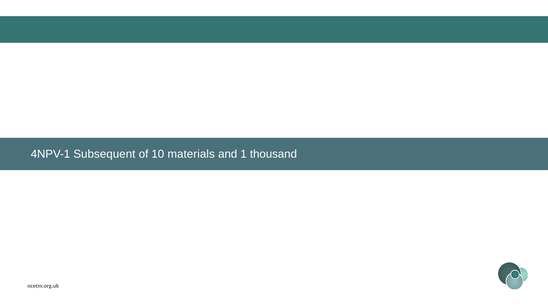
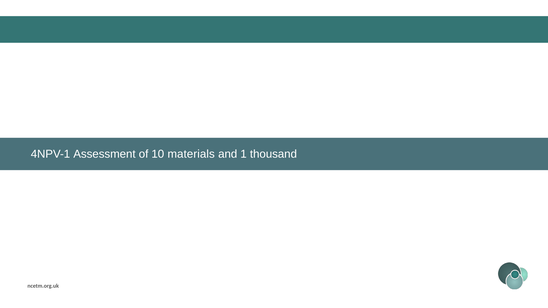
Subsequent: Subsequent -> Assessment (104, 154)
